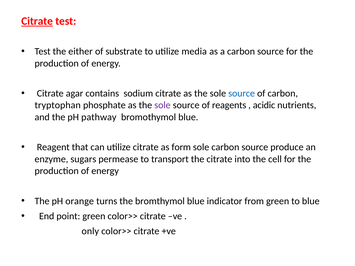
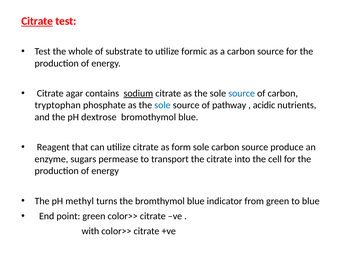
either: either -> whole (81, 51)
media: media -> formic (194, 51)
sodium underline: none -> present (138, 94)
sole colour: purple -> blue (162, 105)
reagents: reagents -> pathway (229, 105)
pathway: pathway -> dextrose (99, 117)
orange: orange -> methyl (80, 201)
only: only -> with (90, 231)
